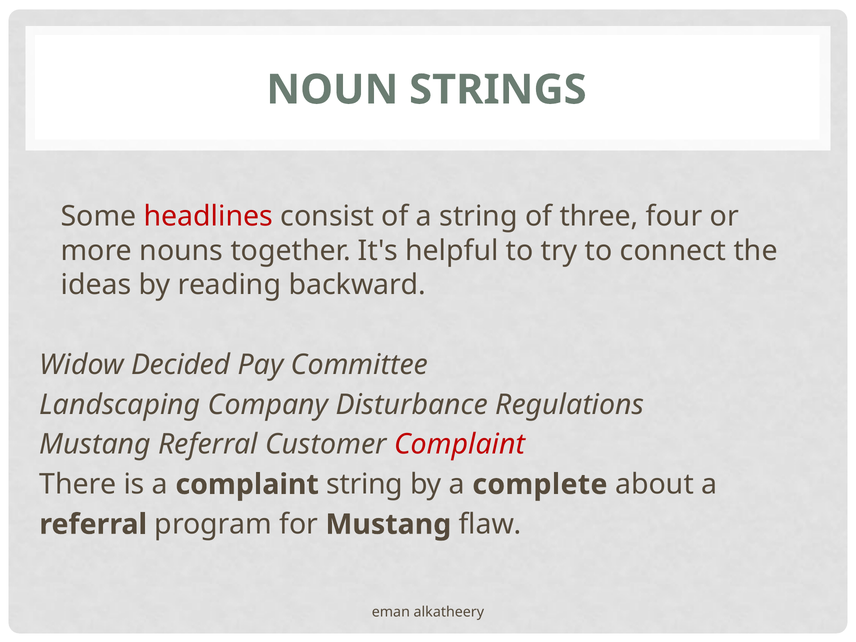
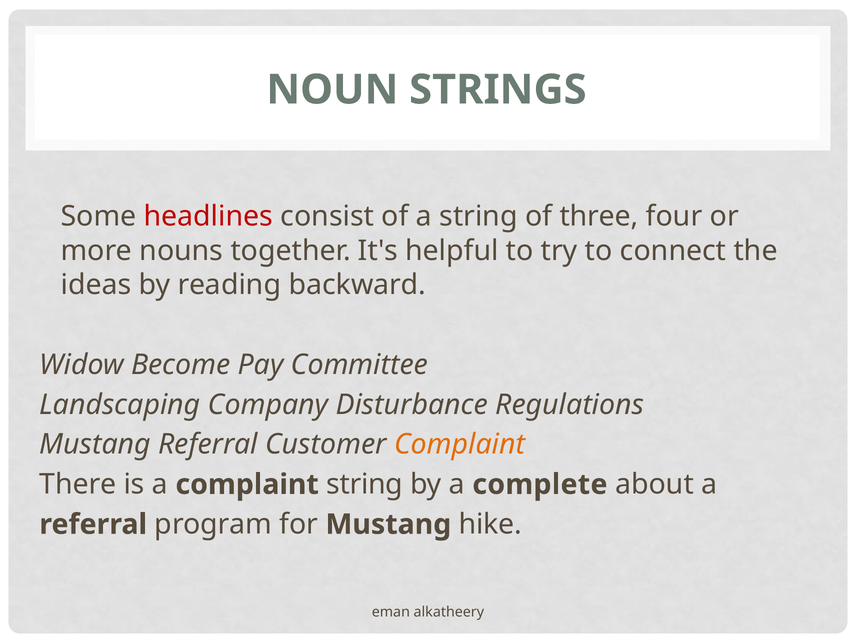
Decided: Decided -> Become (181, 365)
Complaint colour: red -> orange (460, 445)
flaw: flaw -> hike (490, 524)
